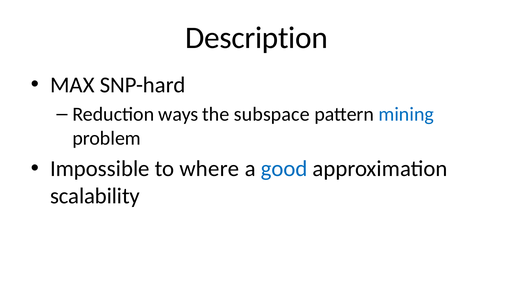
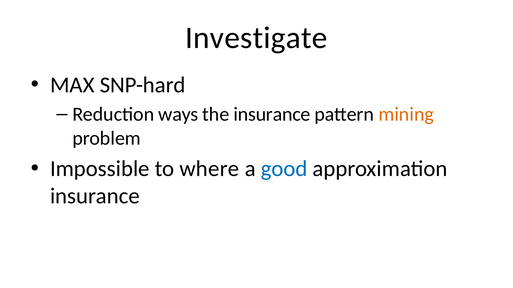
Description: Description -> Investigate (256, 38)
the subspace: subspace -> insurance (272, 115)
mining colour: blue -> orange (406, 115)
scalability: scalability -> insurance (95, 196)
